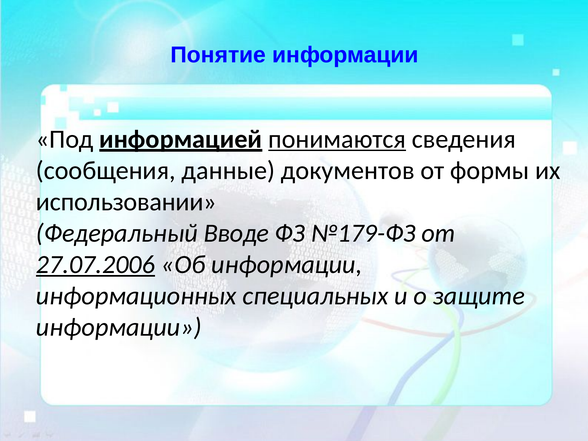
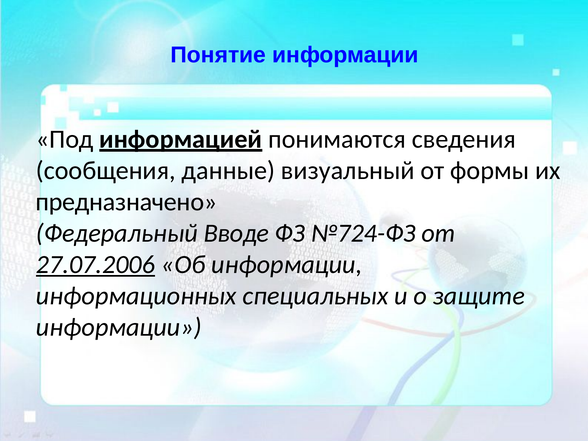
понимаются underline: present -> none (337, 139)
документов: документов -> визуальный (348, 170)
использовании: использовании -> предназначено (126, 202)
№179-ФЗ: №179-ФЗ -> №724-ФЗ (363, 233)
